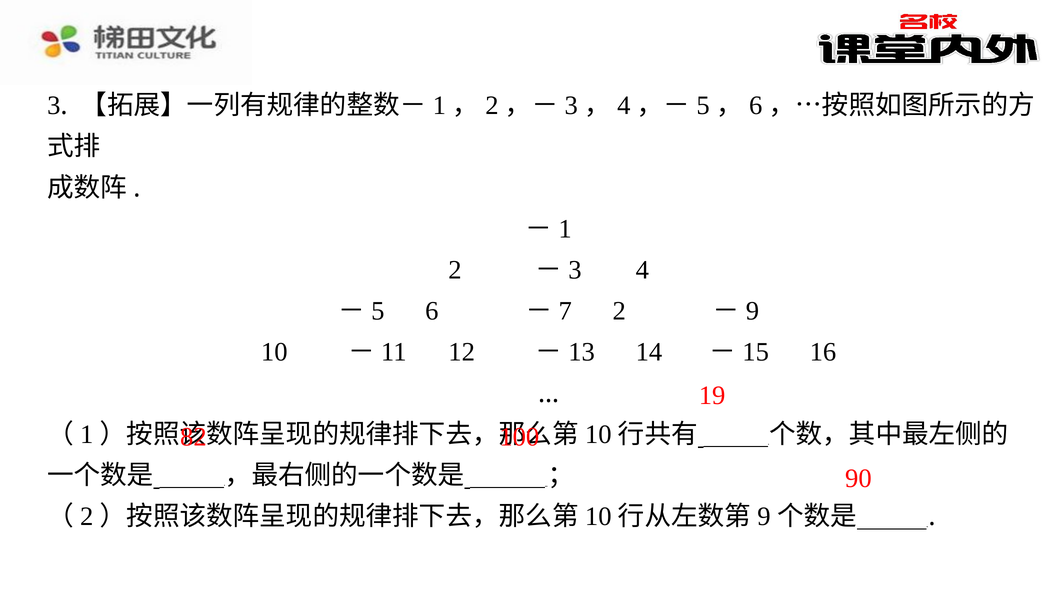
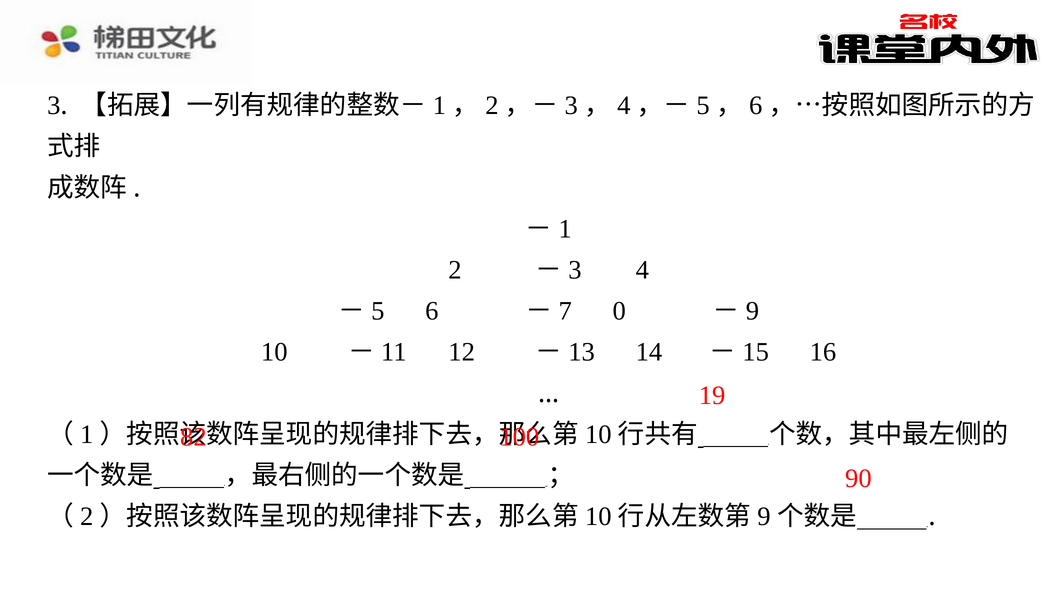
－7 2: 2 -> 0 (619, 311)
